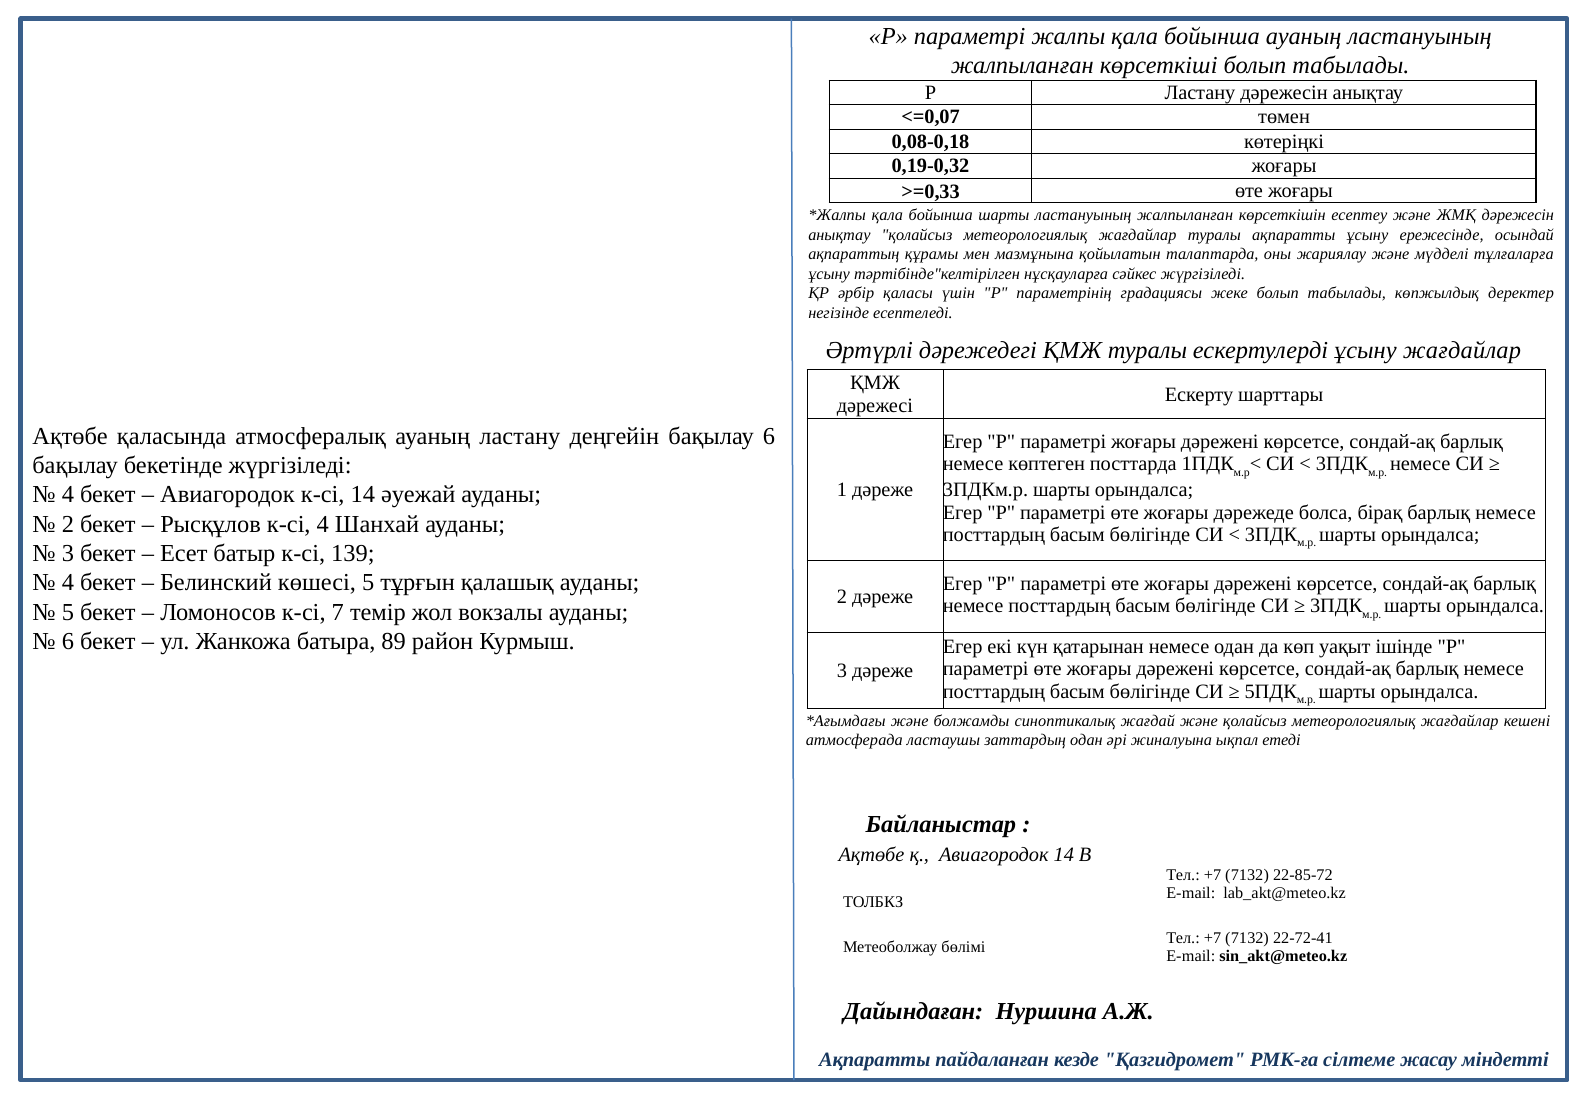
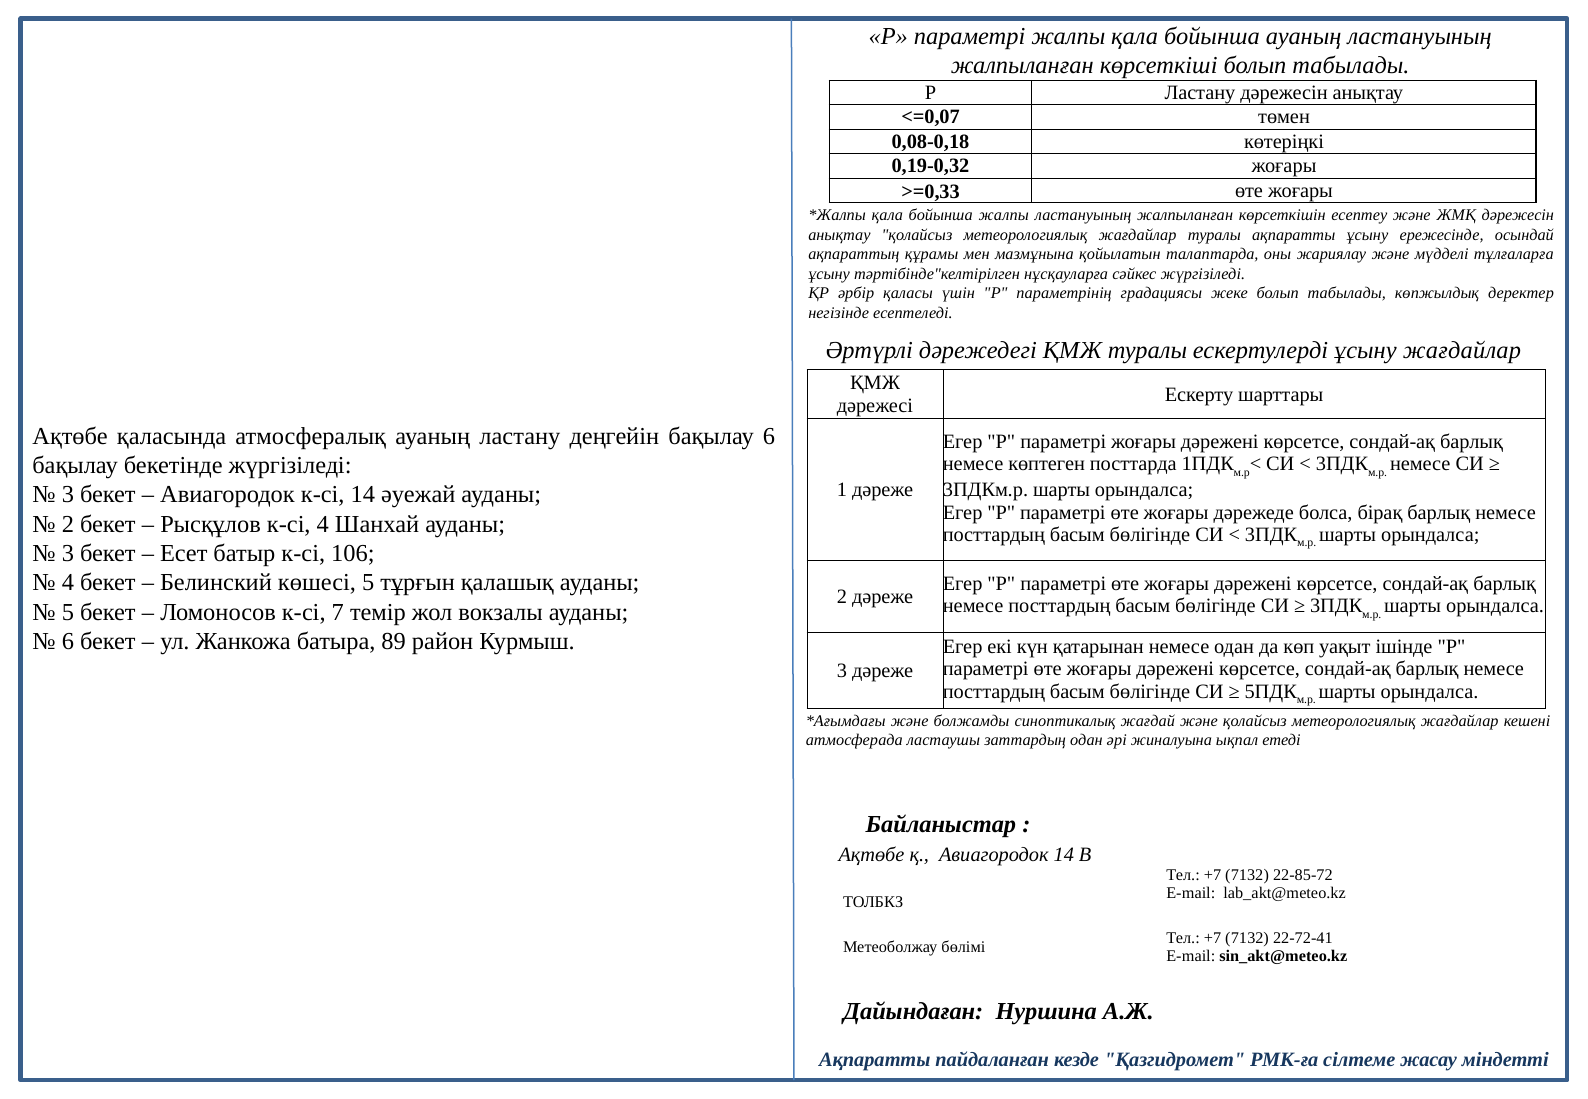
бойынша шарты: шарты -> жалпы (1004, 215)
4: 4 -> 3 (68, 495)
139: 139 -> 106 (353, 554)
